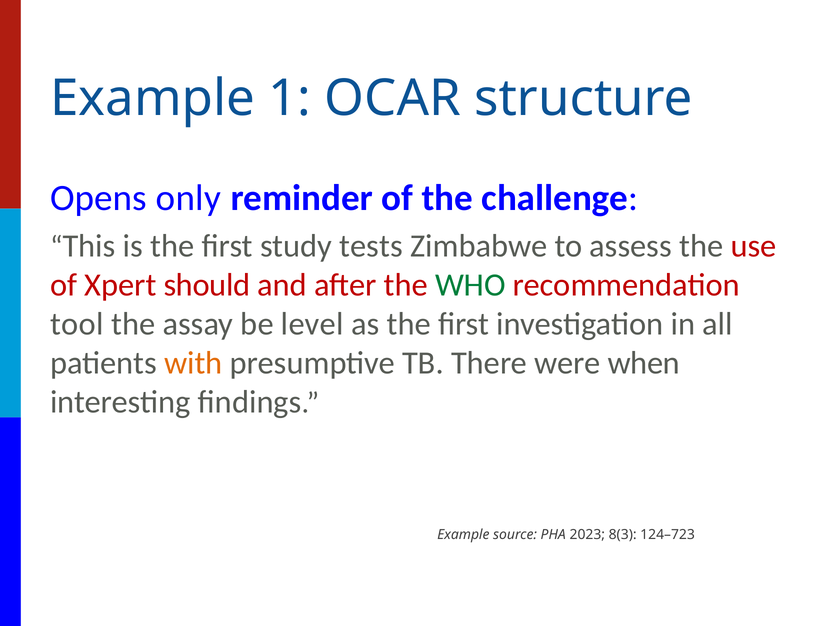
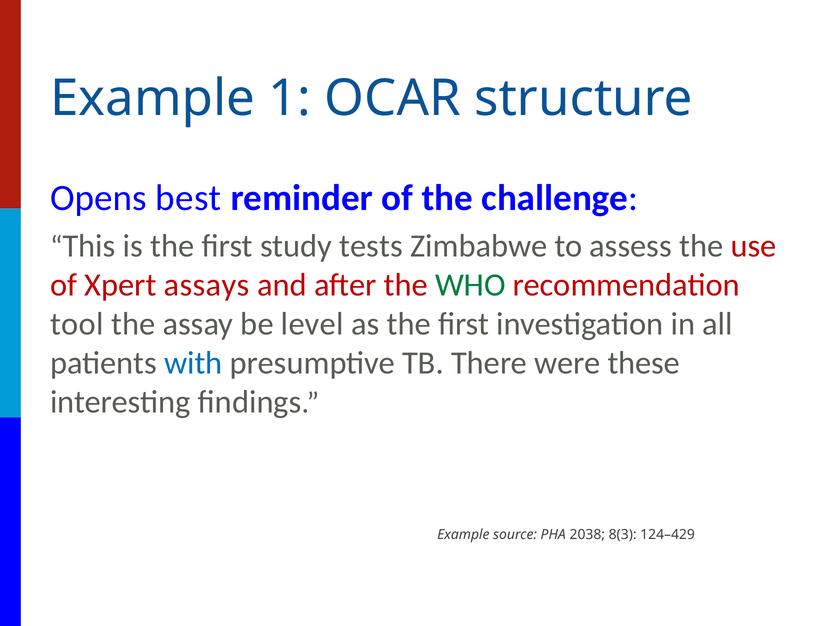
only: only -> best (188, 198)
should: should -> assays (207, 285)
with colour: orange -> blue (193, 363)
when: when -> these (644, 363)
2023: 2023 -> 2038 (587, 535)
124–723: 124–723 -> 124–429 (668, 535)
